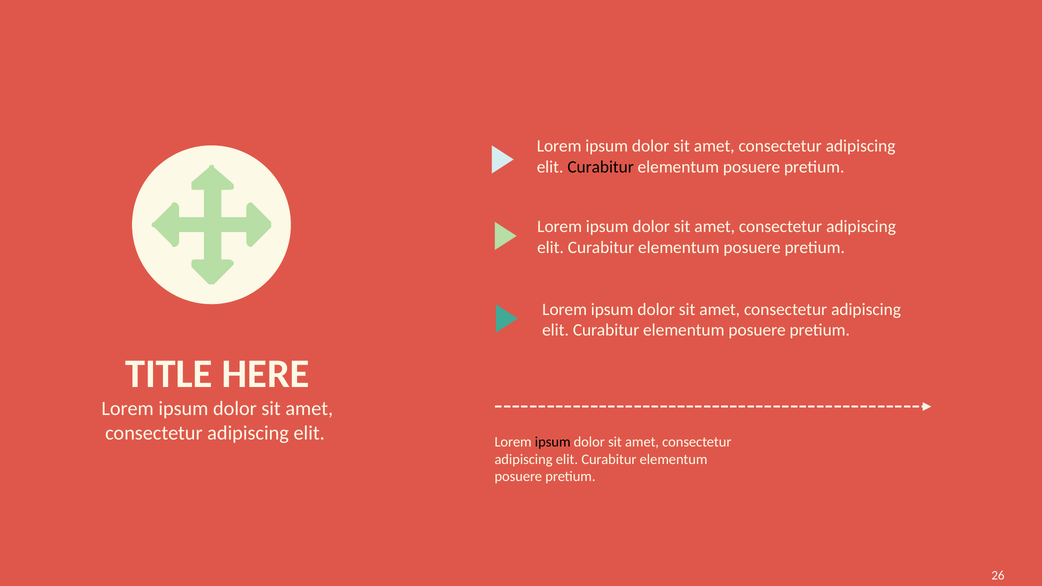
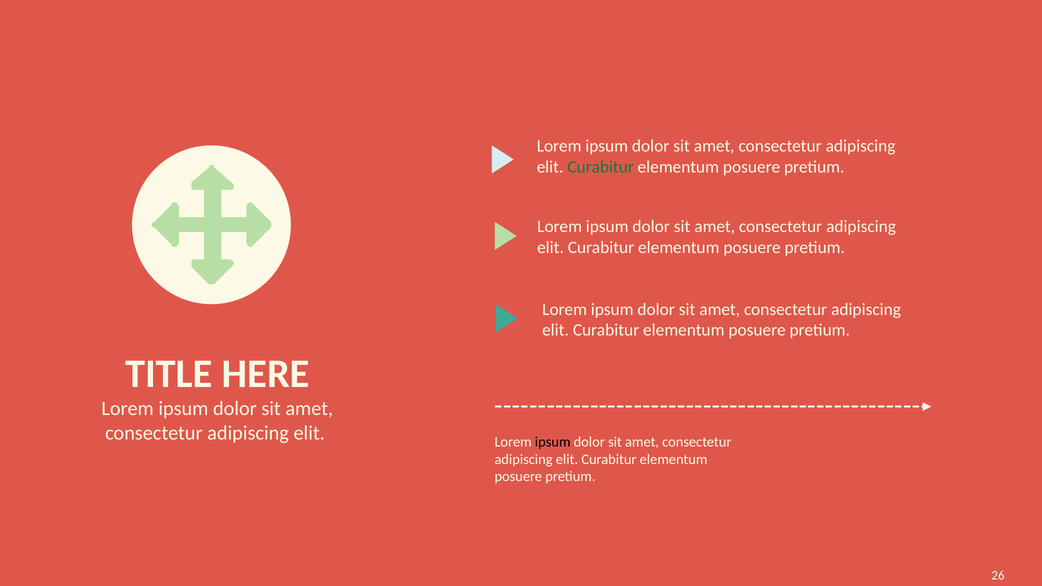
Curabitur colour: black -> green (601, 167)
